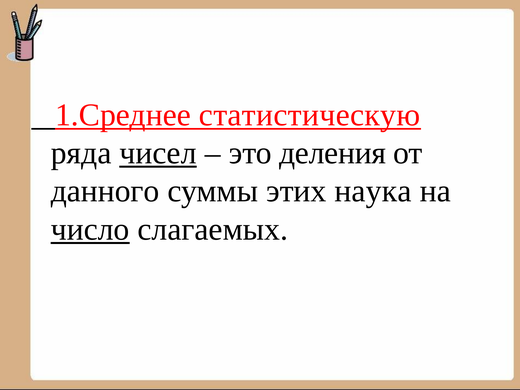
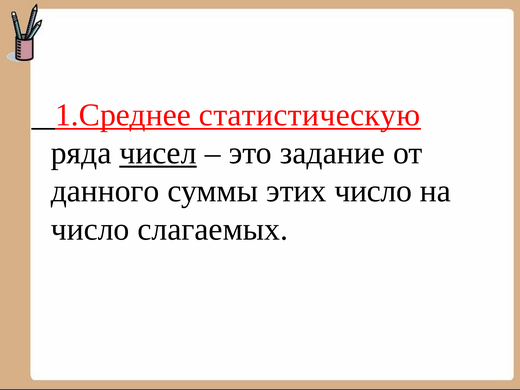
деления: деления -> задание (332, 153)
этих наука: наука -> число (373, 191)
число underline: present -> none (90, 229)
